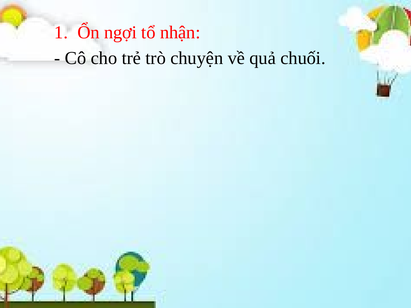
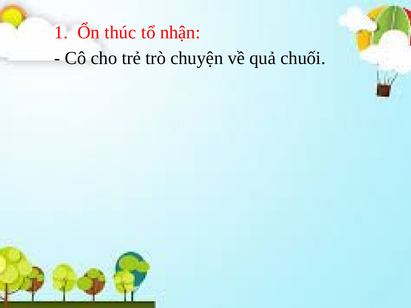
ngợi: ngợi -> thúc (120, 32)
